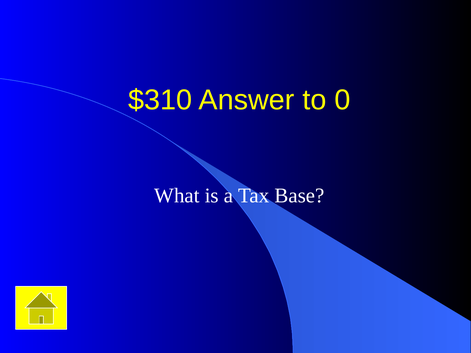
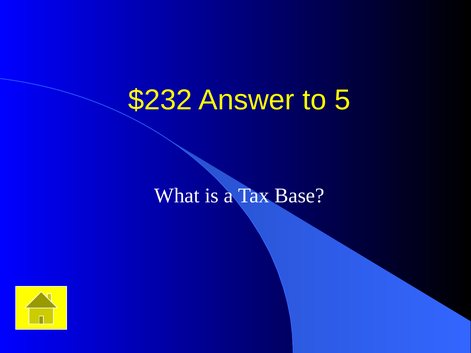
$310: $310 -> $232 (160, 100)
0: 0 -> 5 (342, 100)
